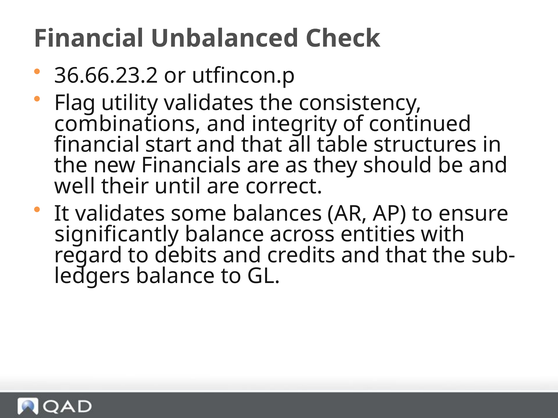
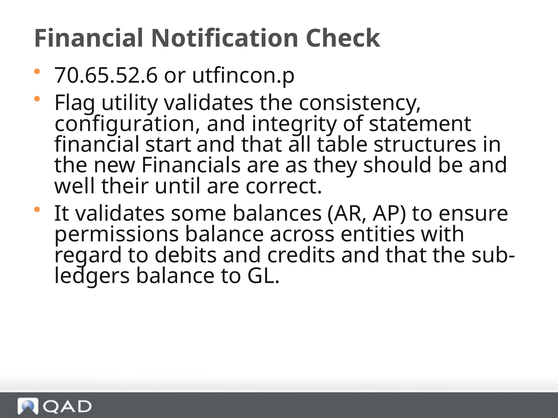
Unbalanced: Unbalanced -> Notification (225, 38)
36.66.23.2: 36.66.23.2 -> 70.65.52.6 (106, 76)
combinations: combinations -> configuration (128, 124)
continued: continued -> statement (420, 124)
significantly: significantly -> permissions (117, 235)
